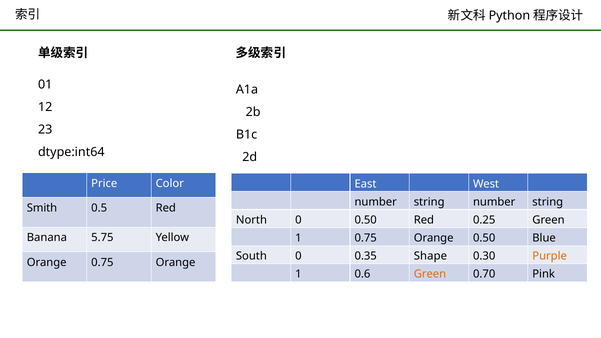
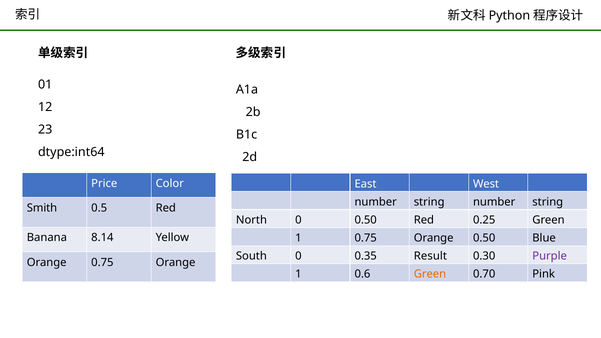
5.75: 5.75 -> 8.14 (102, 238)
Shape: Shape -> Result (430, 256)
Purple colour: orange -> purple (550, 256)
